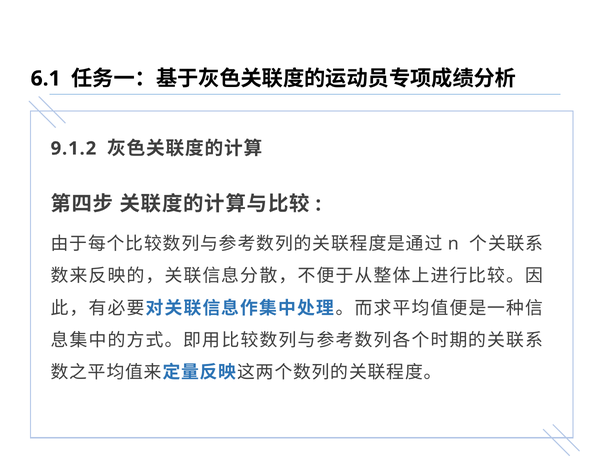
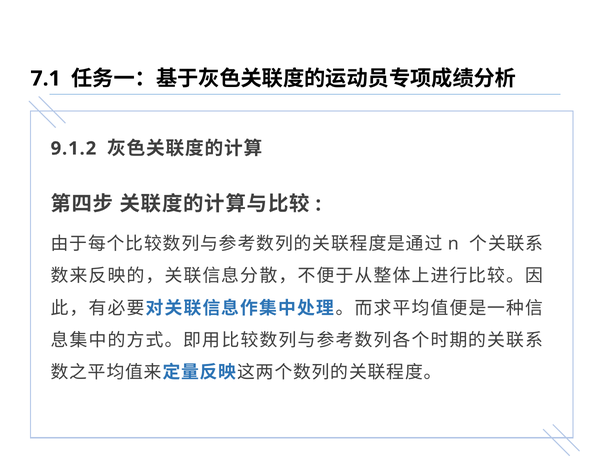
6.1: 6.1 -> 7.1 (46, 79)
